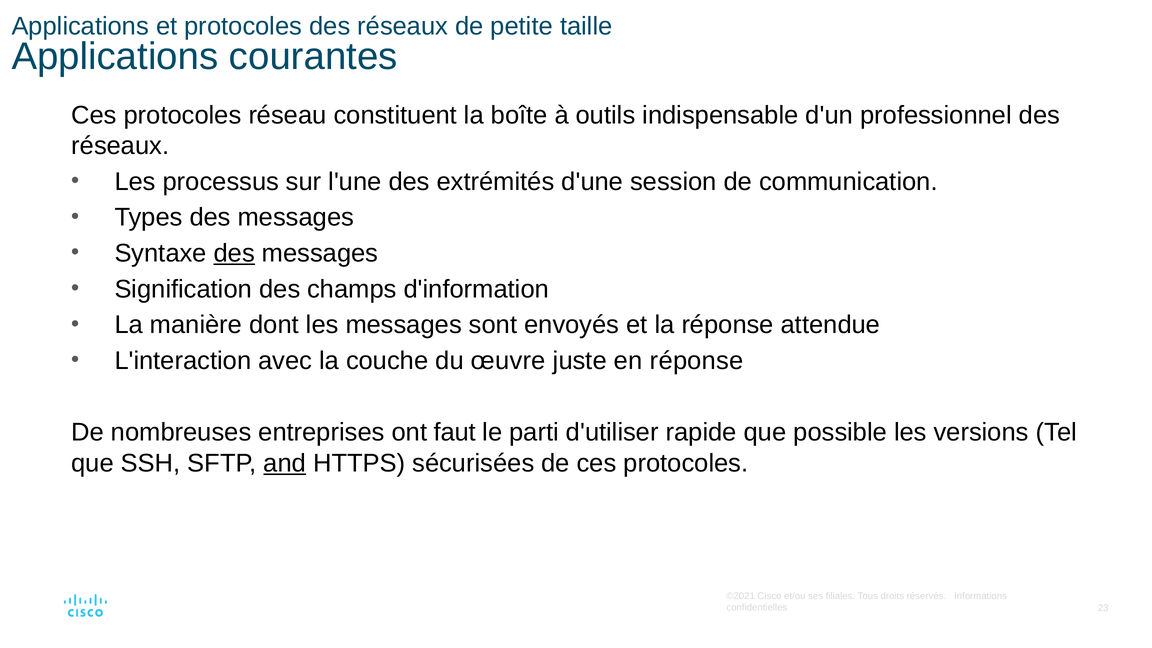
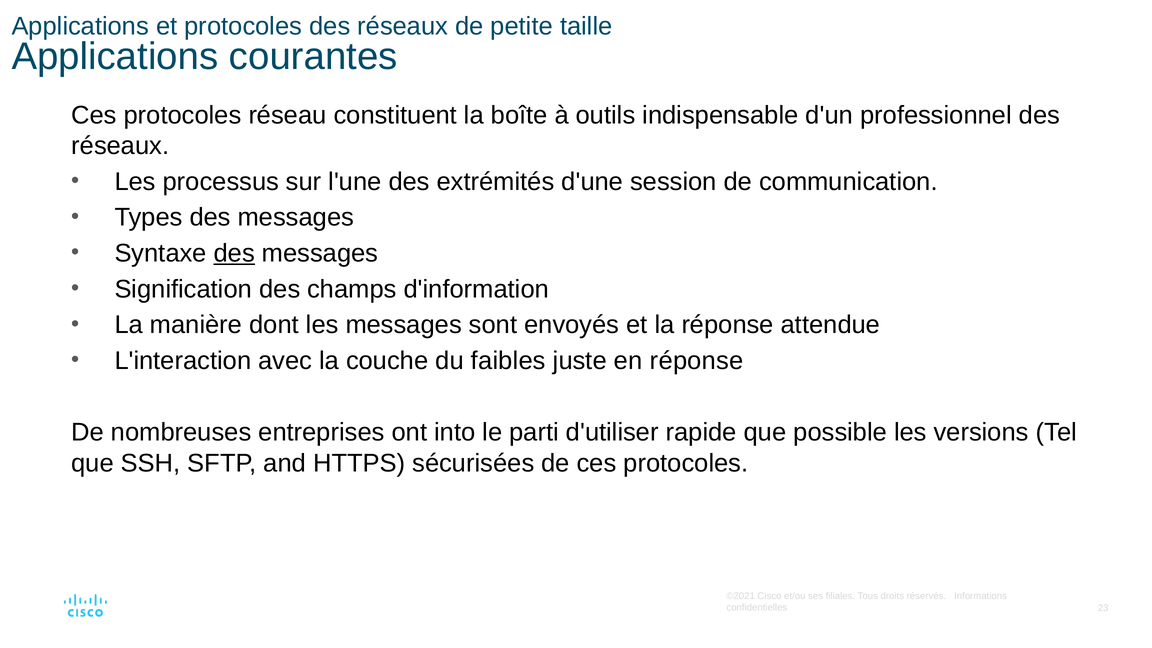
œuvre: œuvre -> faibles (508, 361)
faut: faut -> into (455, 432)
and underline: present -> none (285, 463)
